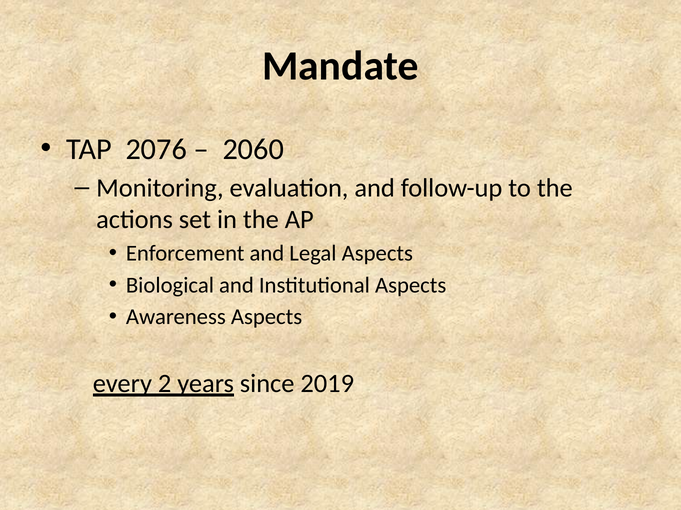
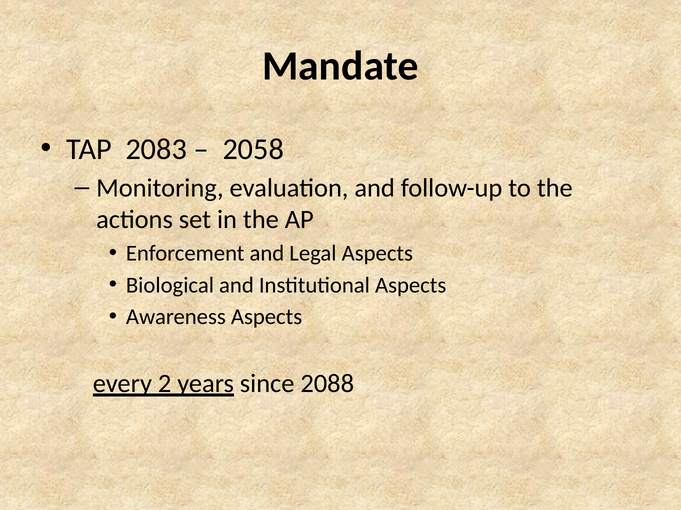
2076: 2076 -> 2083 (156, 149)
2060: 2060 -> 2058 (253, 149)
2019: 2019 -> 2088 (327, 384)
